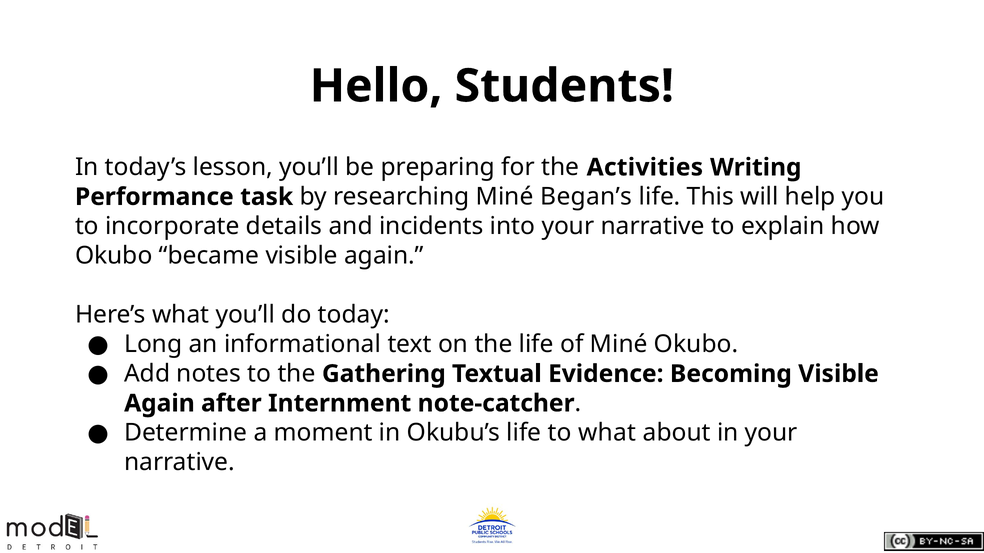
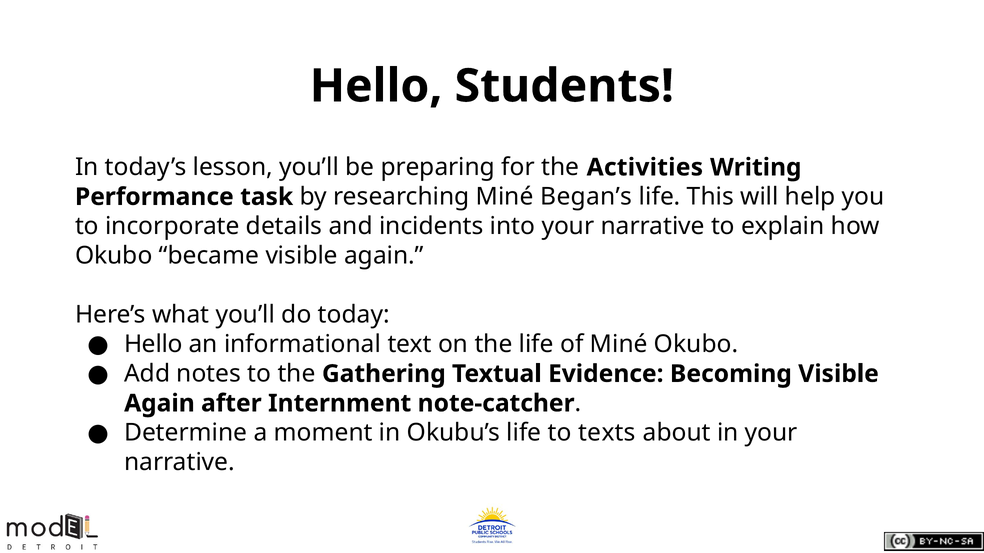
Long: Long -> Hello (153, 345)
to what: what -> texts (607, 433)
